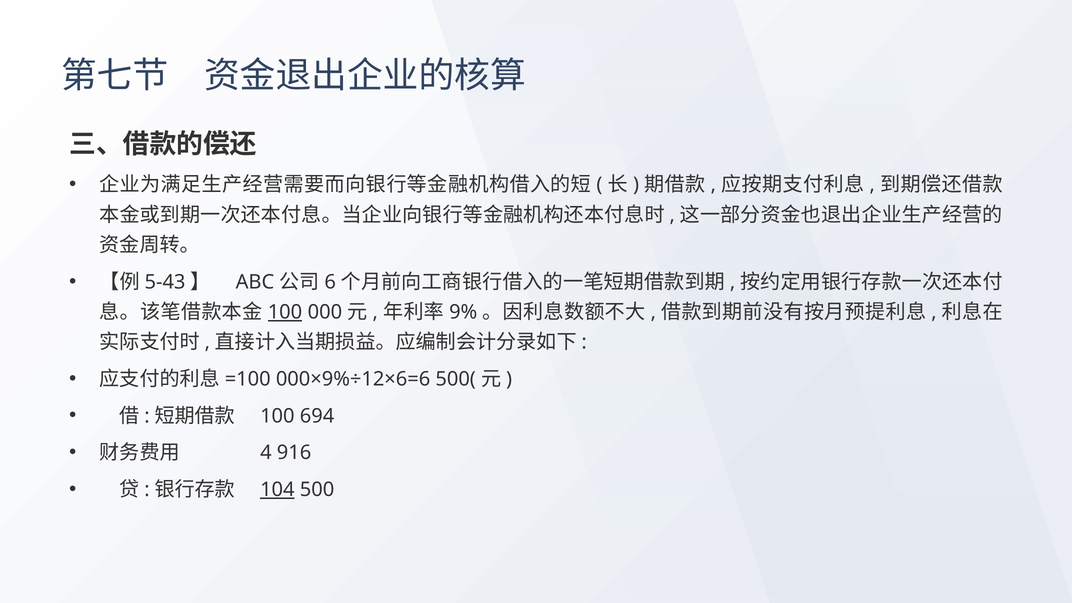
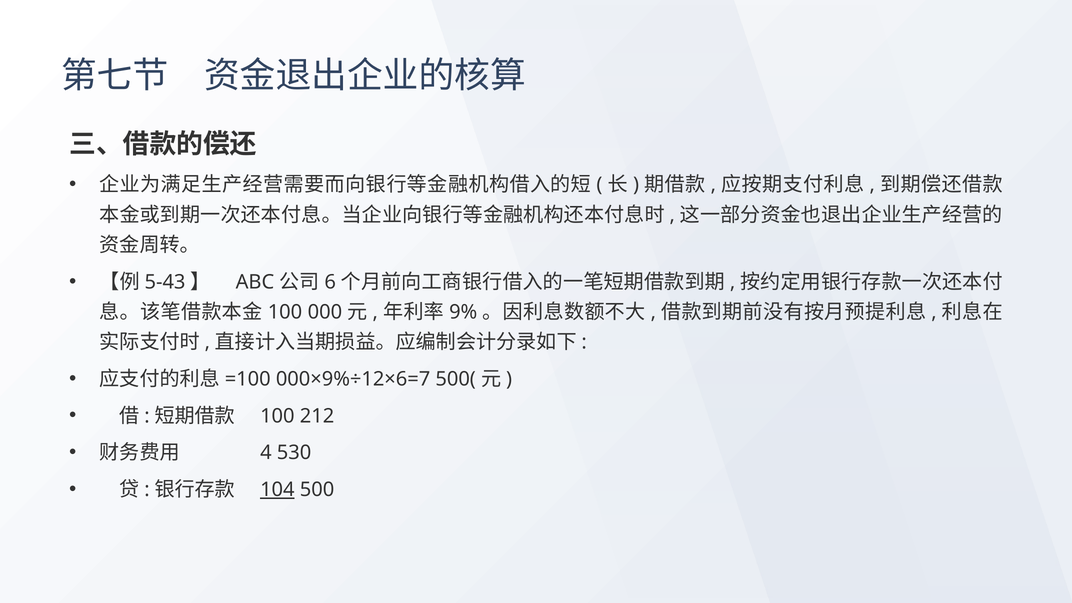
100 underline: present -> none (285, 312)
000×9%÷12×6=6: 000×9%÷12×6=6 -> 000×9%÷12×6=7 (353, 379)
694: 694 -> 212 (317, 416)
916: 916 -> 530 (294, 453)
